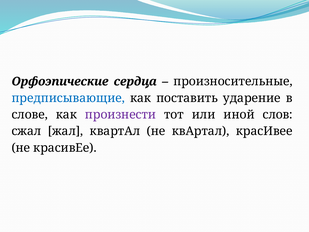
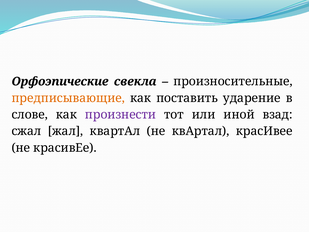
сердца: сердца -> свекла (135, 81)
предписывающие colour: blue -> orange (68, 98)
слов: слов -> взад (278, 115)
